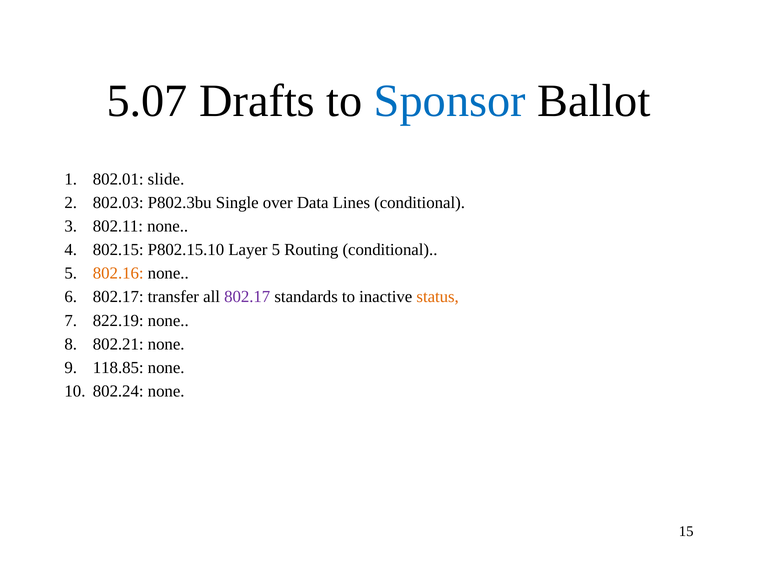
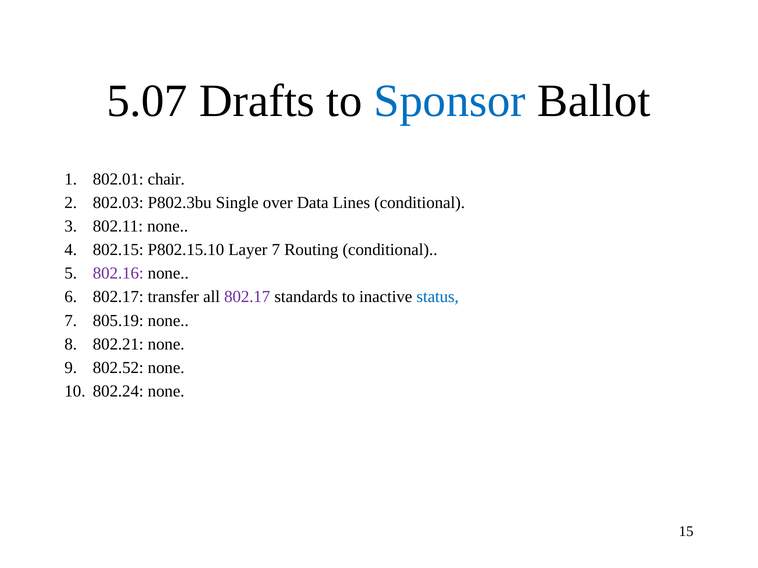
slide: slide -> chair (166, 179)
Layer 5: 5 -> 7 (276, 250)
802.16 colour: orange -> purple (118, 274)
status colour: orange -> blue (438, 297)
822.19: 822.19 -> 805.19 (118, 321)
118.85: 118.85 -> 802.52 (118, 368)
